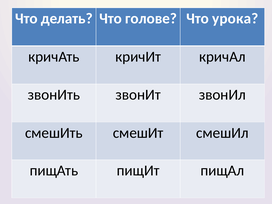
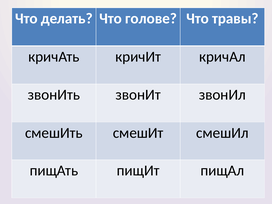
урока: урока -> травы (235, 18)
